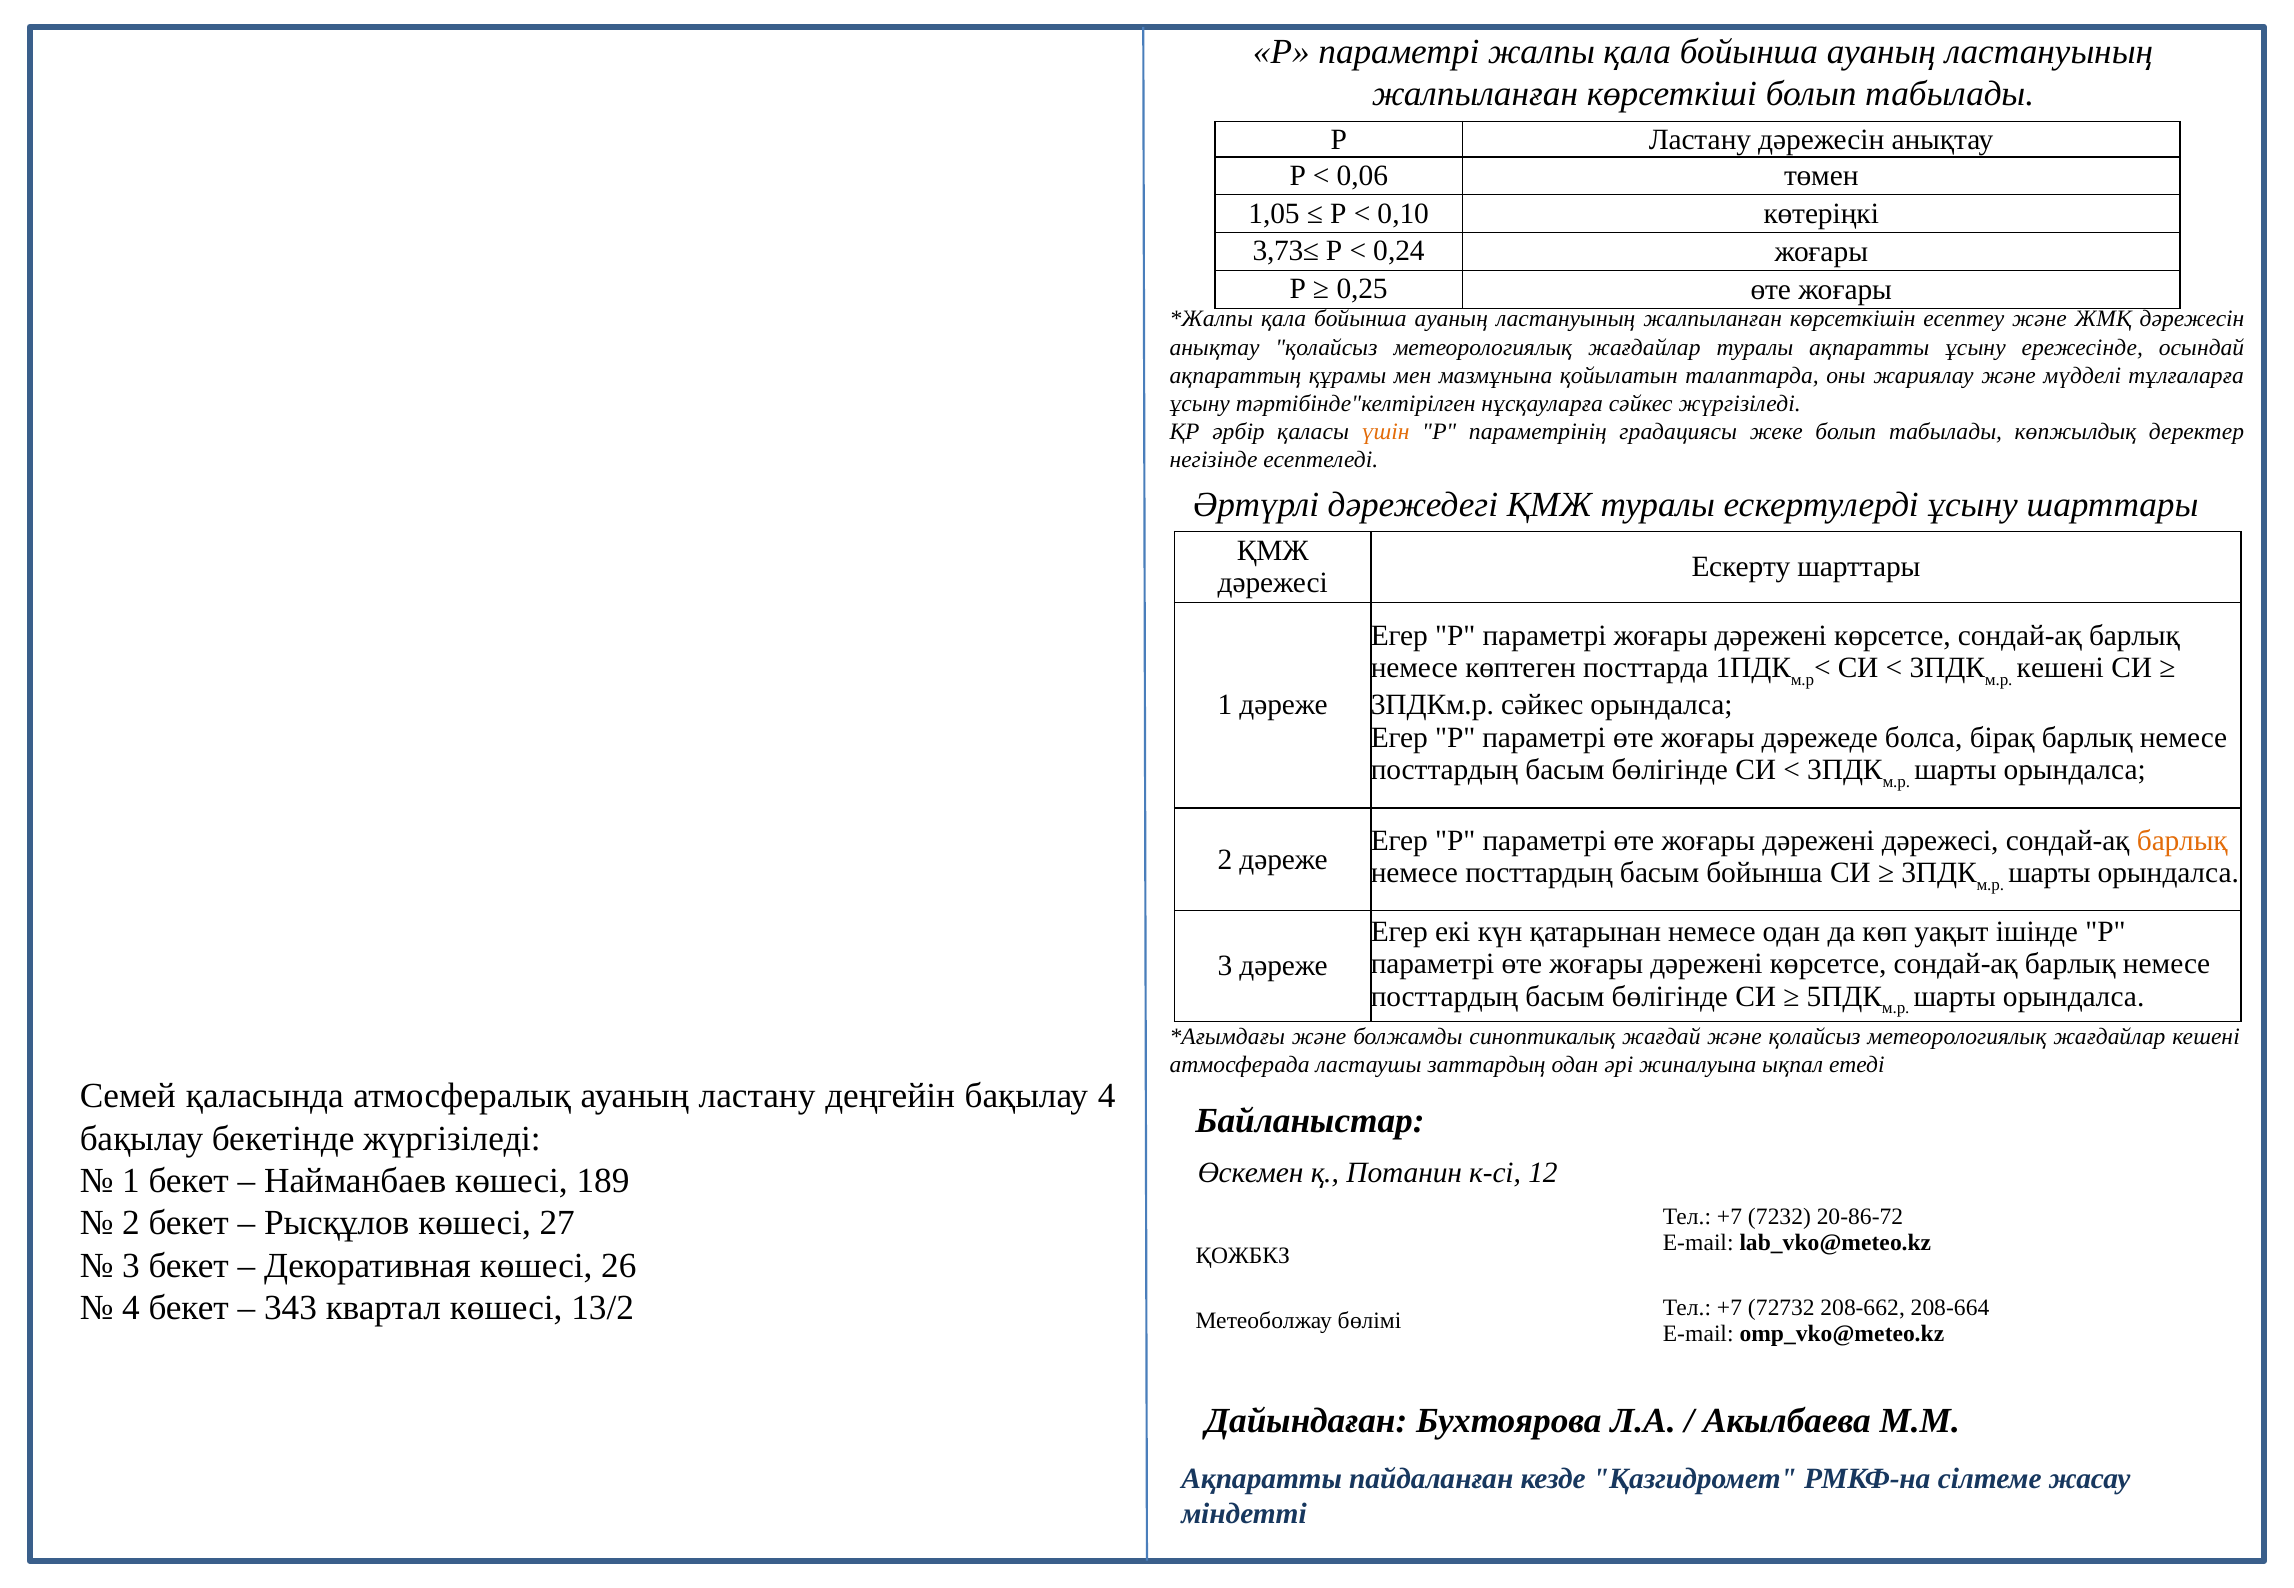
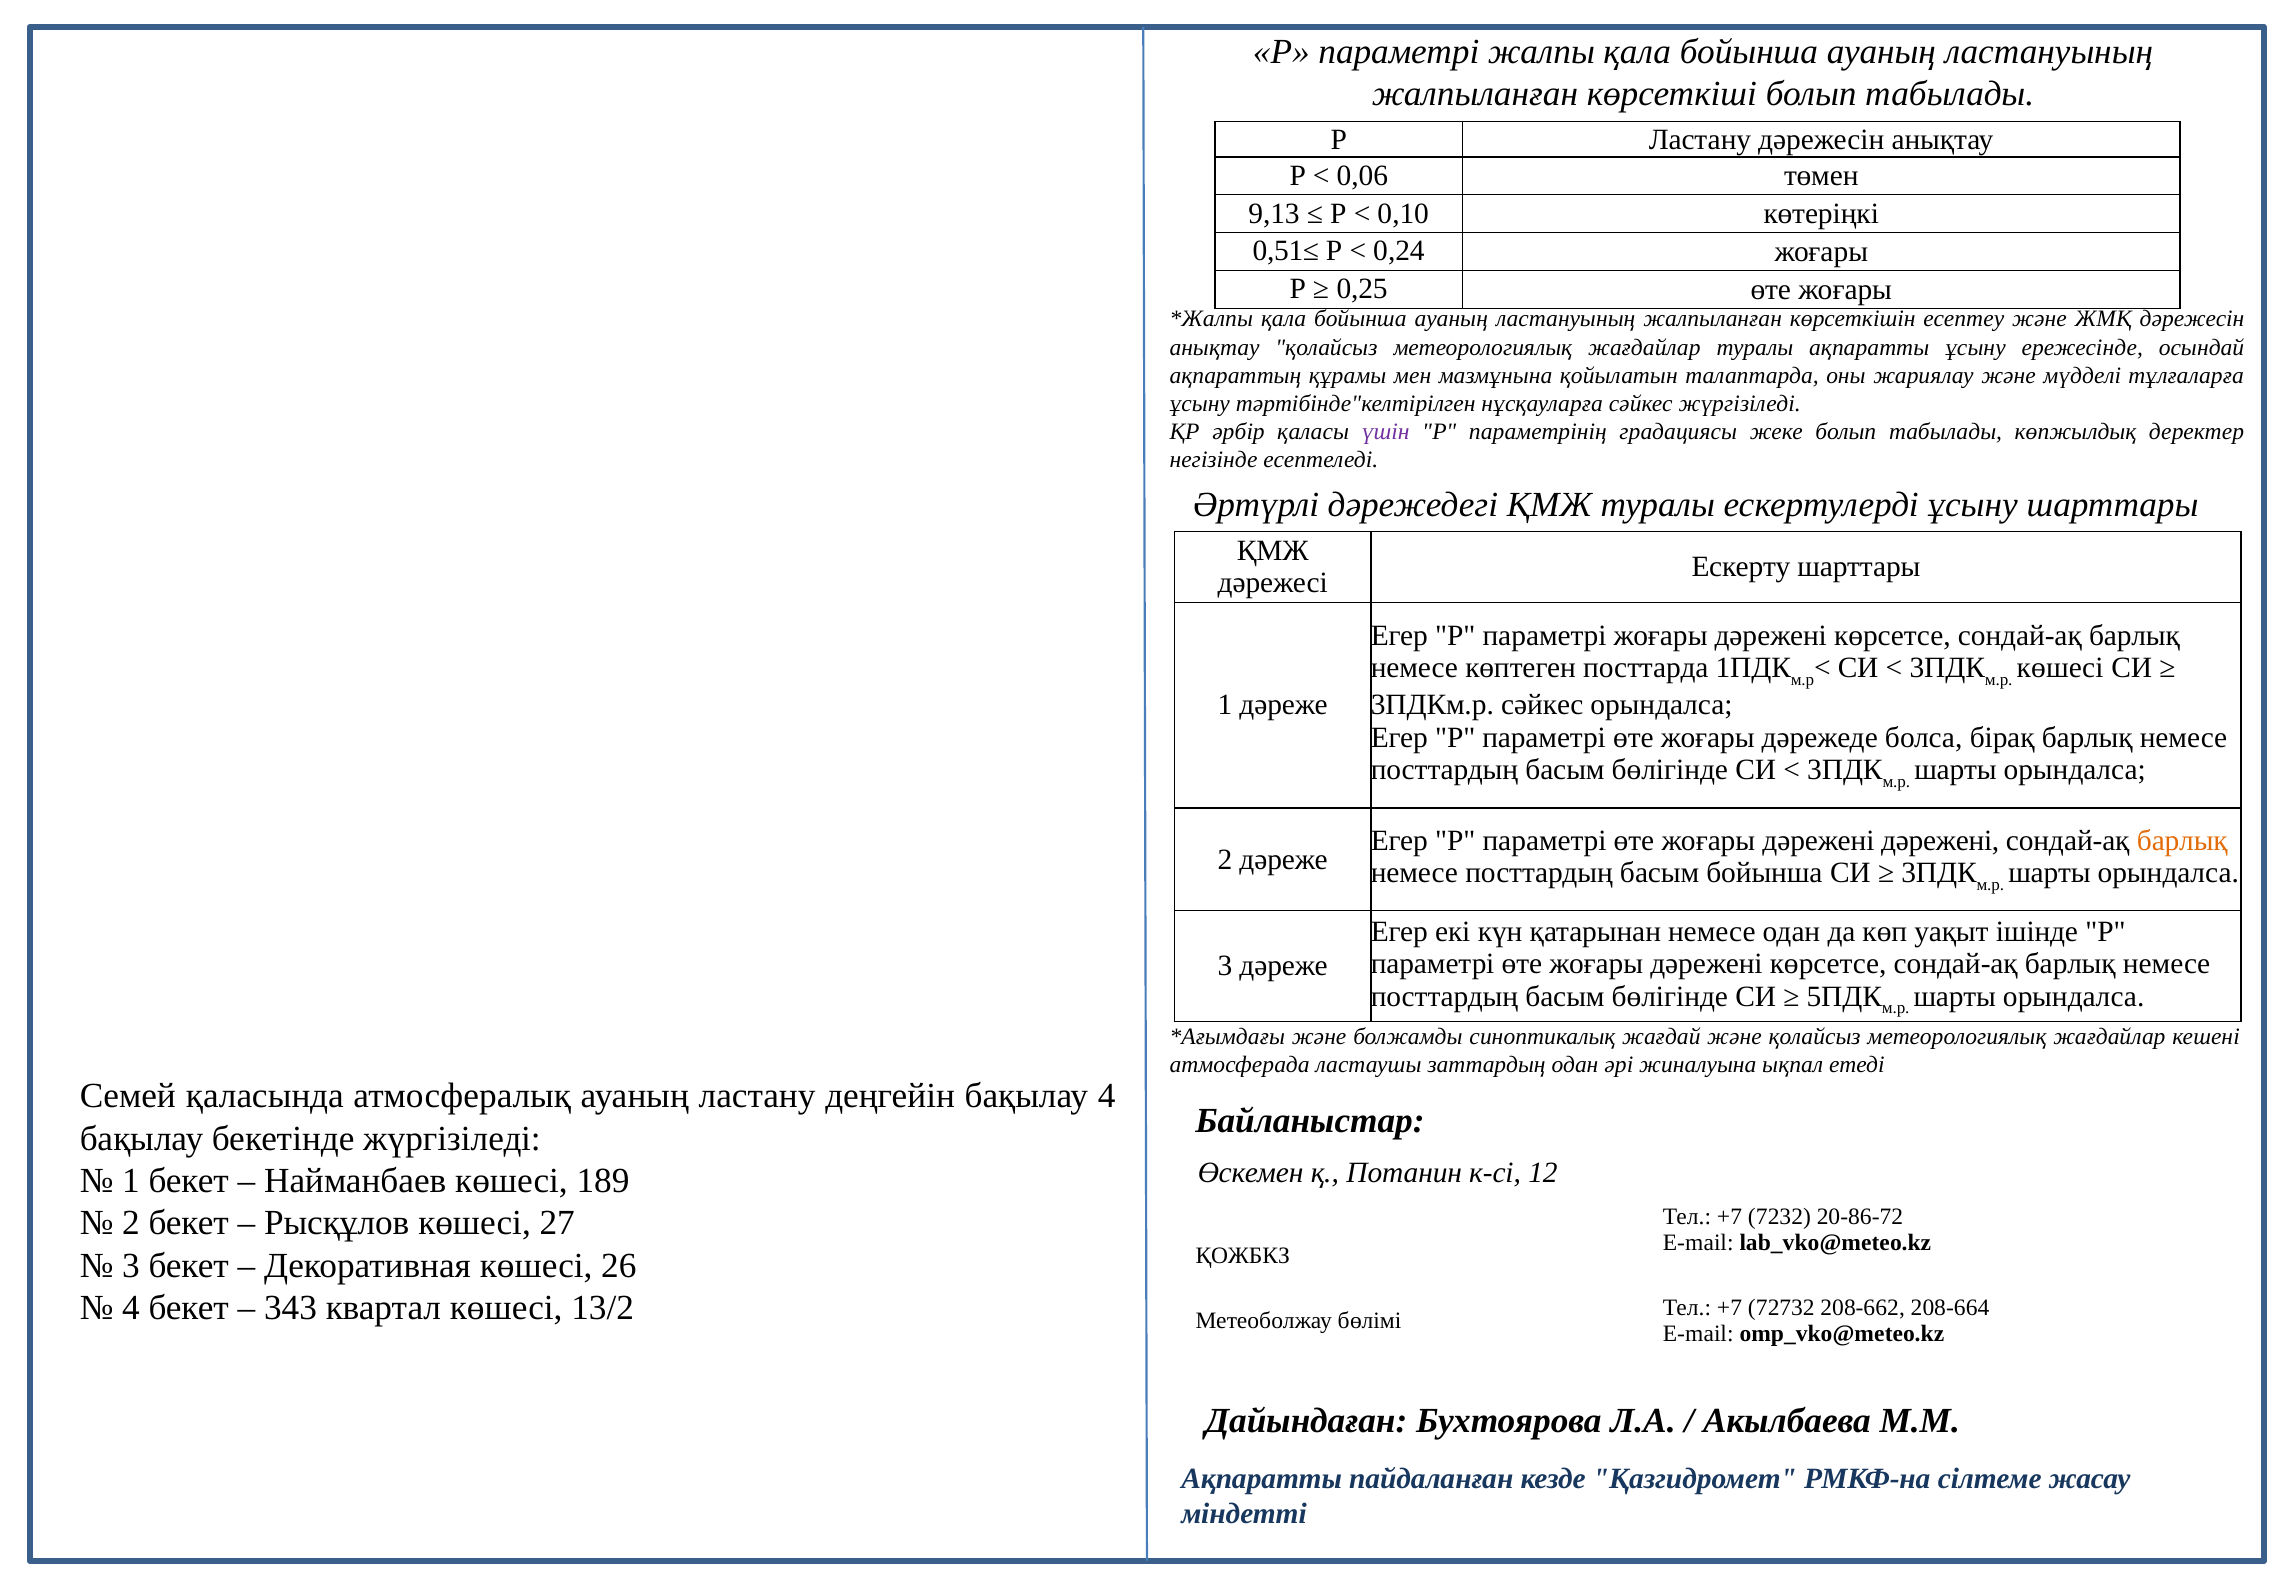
1,05: 1,05 -> 9,13 (1274, 213)
3,73≤: 3,73≤ -> 0,51≤ (1286, 251)
үшін colour: orange -> purple (1386, 432)
кешені: кешені -> көшесі (2060, 668)
дәрежені дәрежесі: дәрежесі -> дәрежені (1940, 841)
